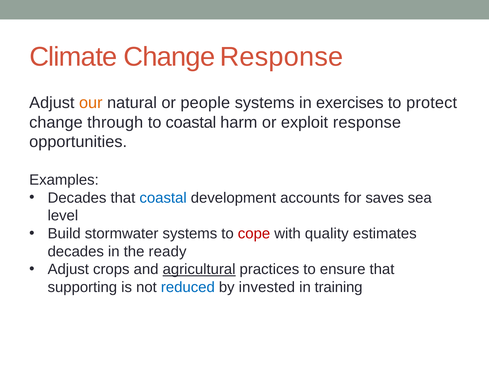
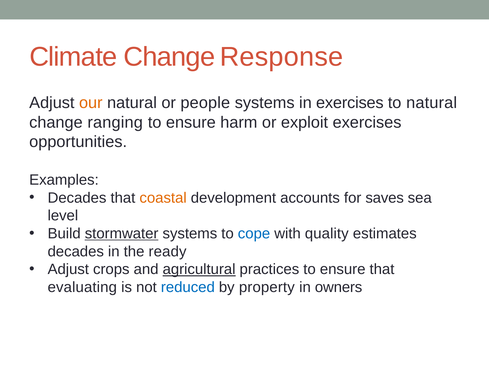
to protect: protect -> natural (432, 103)
through: through -> ranging (115, 123)
coastal: coastal -> ensure (191, 123)
exploit response: response -> exercises (367, 123)
coastal colour: blue -> orange (163, 198)
stormwater underline: none -> present (122, 234)
cope colour: red -> blue (254, 234)
supporting: supporting -> evaluating (82, 288)
invested: invested -> property (267, 288)
training: training -> owners (339, 288)
